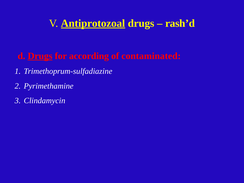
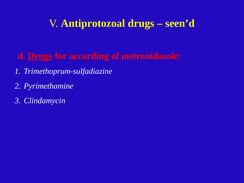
Antiprotozoal underline: present -> none (93, 23)
rash’d: rash’d -> seen’d (180, 23)
contaminated: contaminated -> metronidazole (151, 56)
